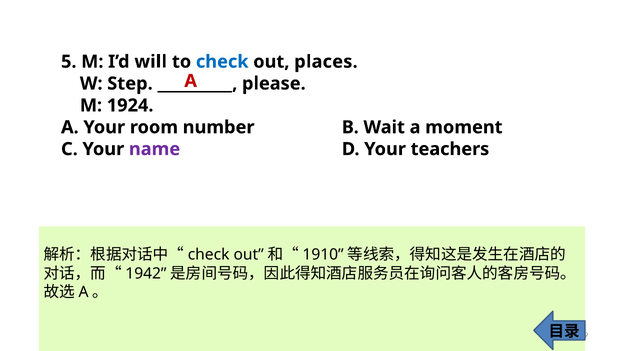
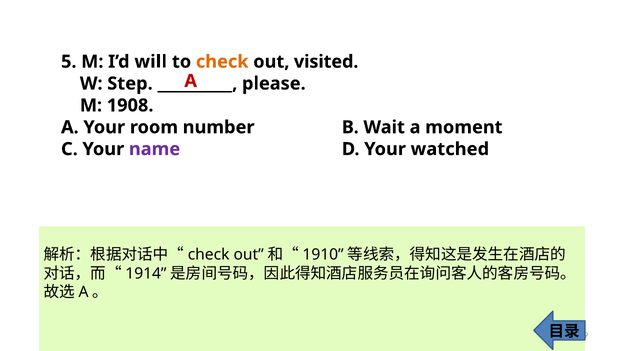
check colour: blue -> orange (222, 62)
places: places -> visited (326, 62)
1924: 1924 -> 1908 (130, 105)
teachers: teachers -> watched (450, 149)
1942: 1942 -> 1914 (146, 273)
